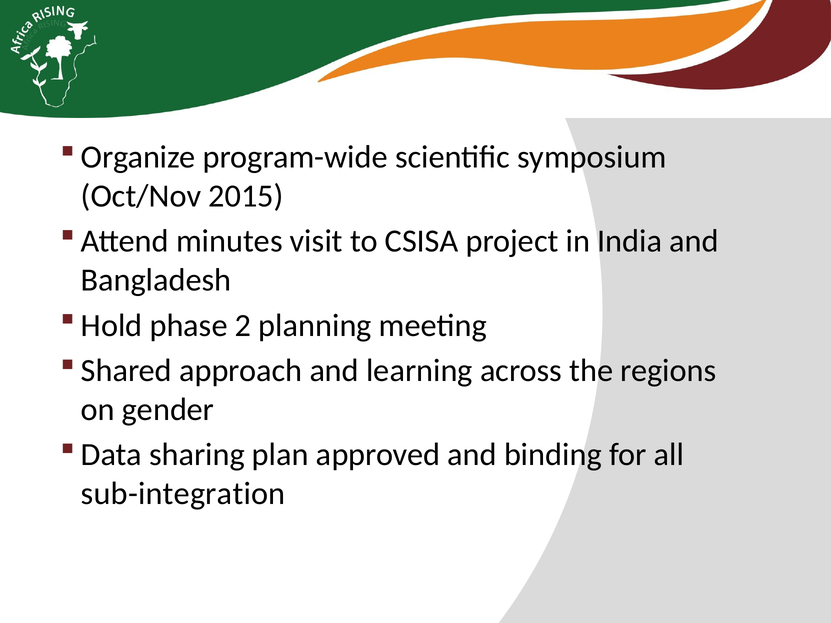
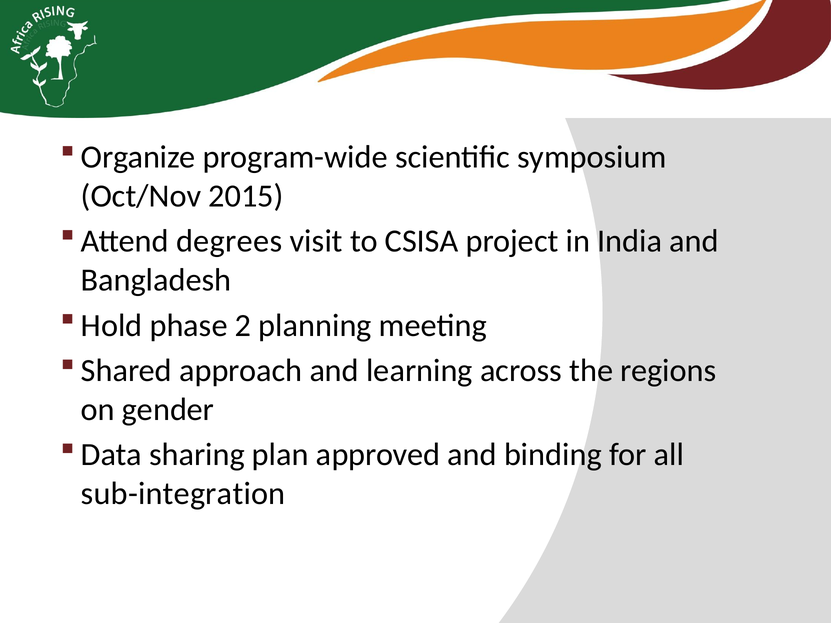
minutes: minutes -> degrees (229, 241)
